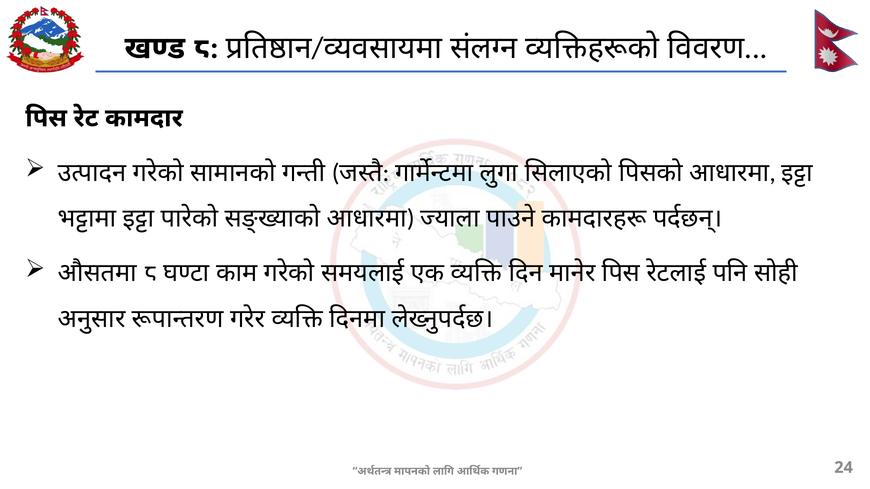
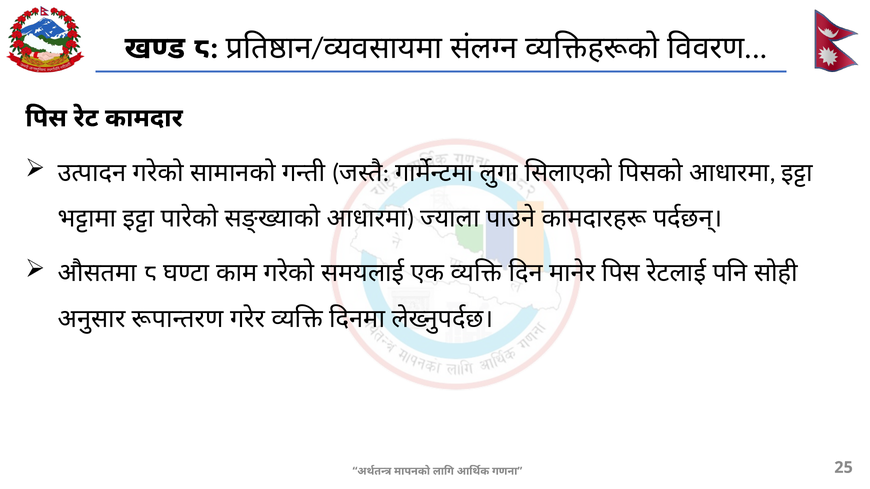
24: 24 -> 25 (844, 468)
